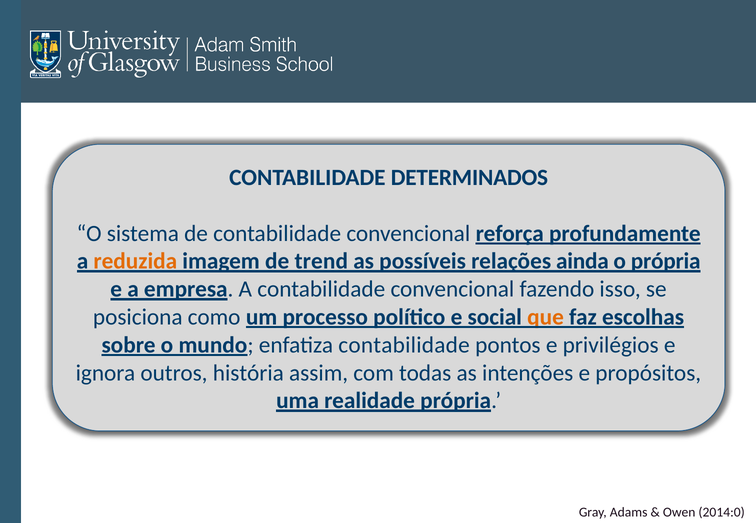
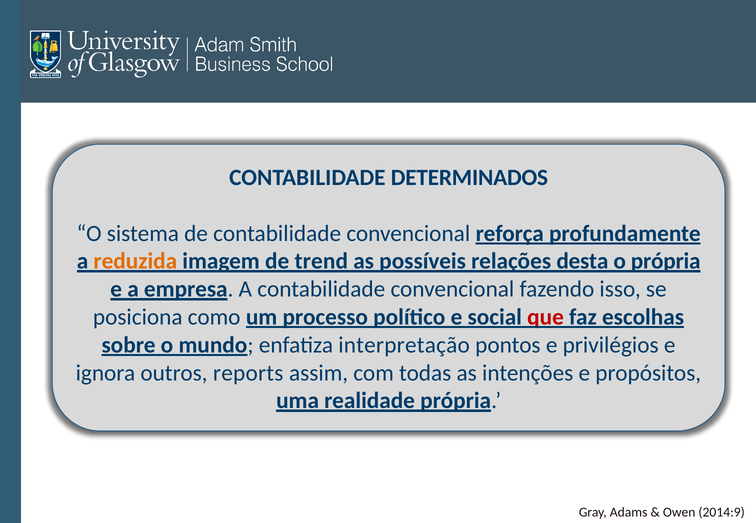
ainda: ainda -> desta (582, 262)
que colour: orange -> red (546, 317)
enfatiza contabilidade: contabilidade -> interpretação (404, 345)
história: história -> reports (248, 373)
2014:0: 2014:0 -> 2014:9 (722, 512)
